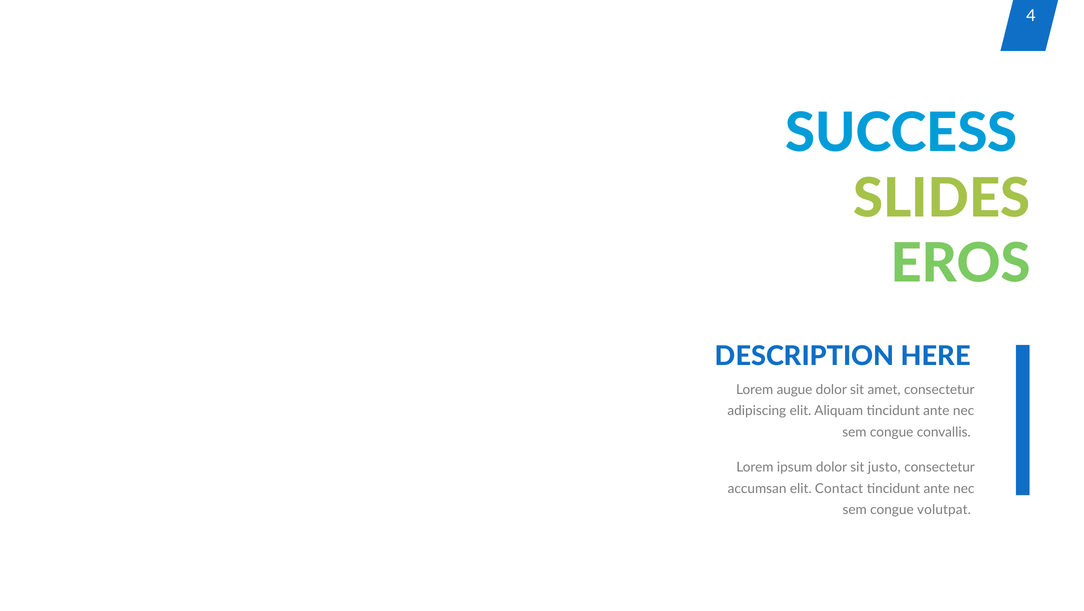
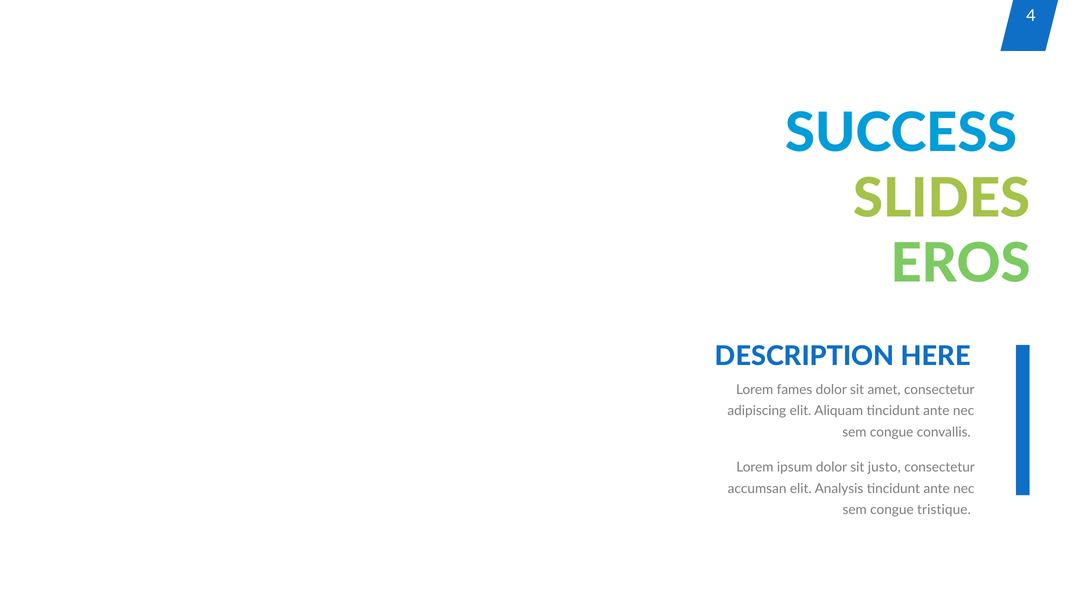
augue: augue -> fames (794, 390)
Contact: Contact -> Analysis (839, 489)
volutpat: volutpat -> tristique (944, 510)
